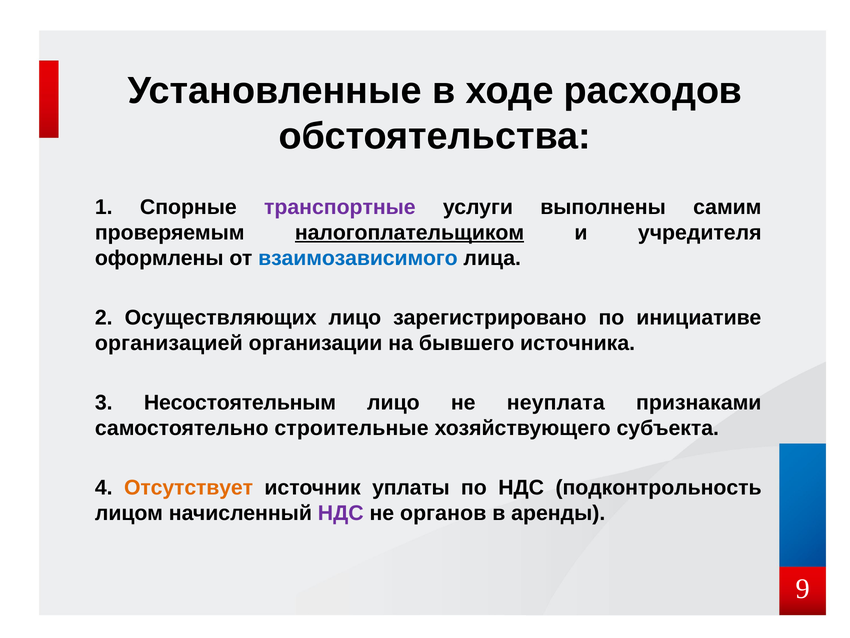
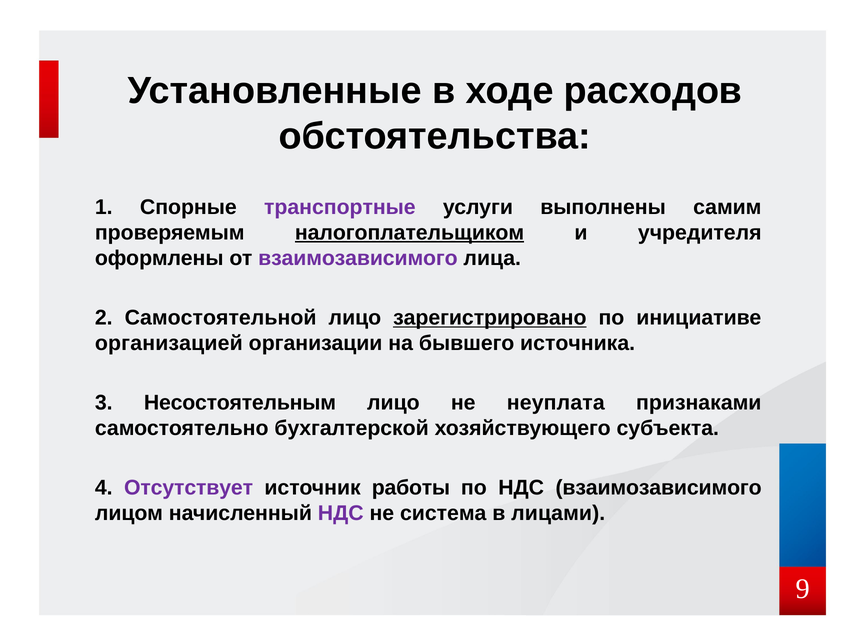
взаимозависимого colour: blue -> purple (358, 258)
Осуществляющих: Осуществляющих -> Самостоятельной (221, 318)
зарегистрировано underline: none -> present (490, 318)
строительные: строительные -> бухгалтерской (352, 428)
Отсутствует colour: orange -> purple (189, 488)
уплаты: уплаты -> работы (411, 488)
НДС подконтрольность: подконтрольность -> взаимозависимого (659, 488)
органов: органов -> система (443, 513)
аренды: аренды -> лицами (558, 513)
